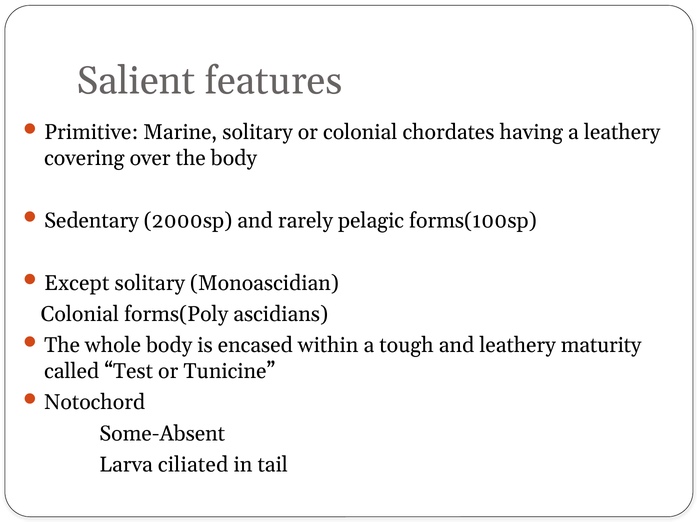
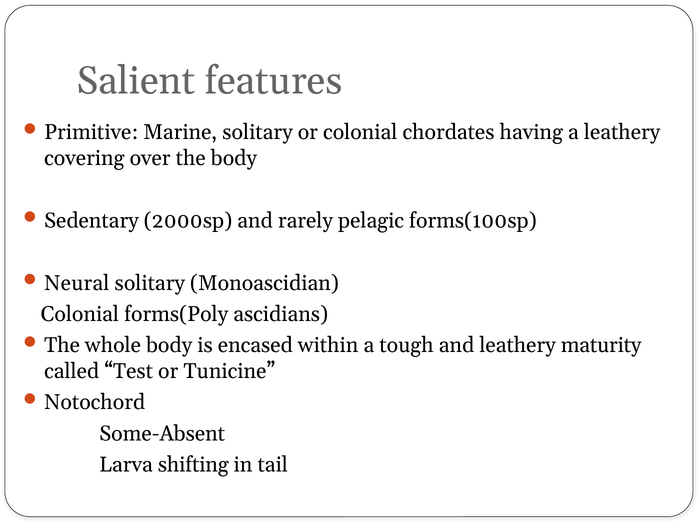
Except: Except -> Neural (77, 283)
ciliated: ciliated -> shifting (193, 464)
